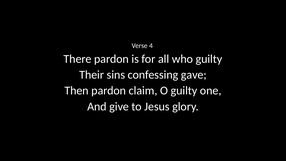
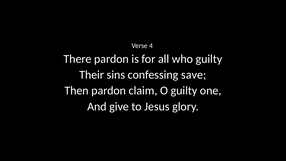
gave: gave -> save (194, 75)
